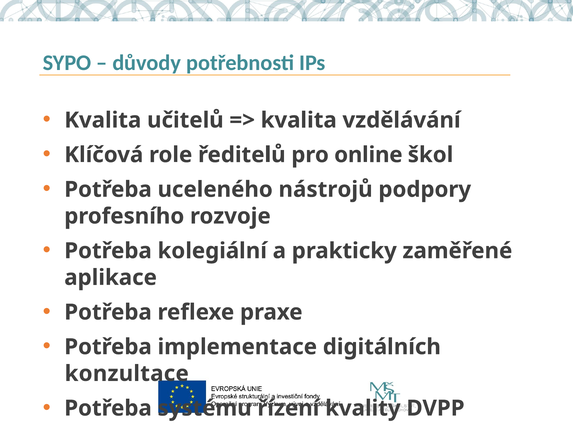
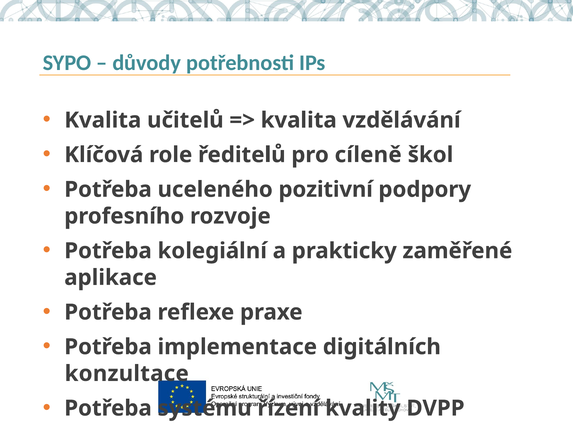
online: online -> cíleně (368, 155)
nástrojů: nástrojů -> pozitivní (326, 190)
